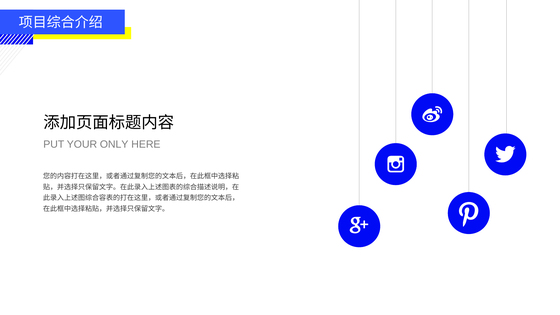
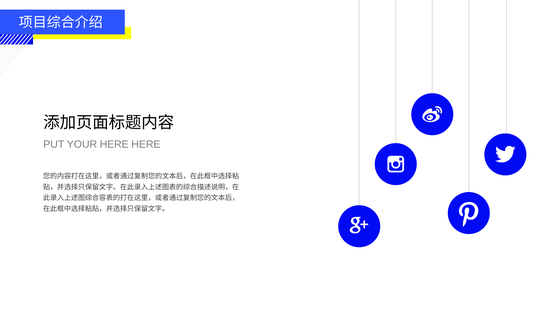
YOUR ONLY: ONLY -> HERE (114, 144)
